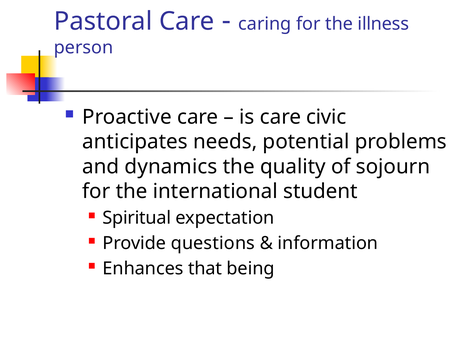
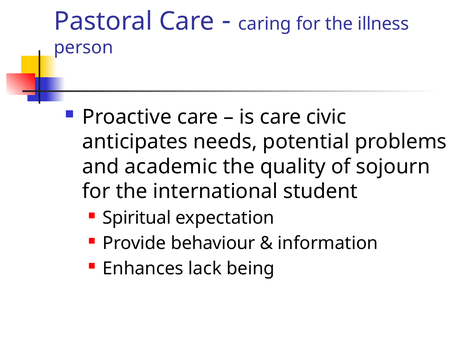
dynamics: dynamics -> academic (171, 167)
questions: questions -> behaviour (213, 243)
that: that -> lack (205, 269)
